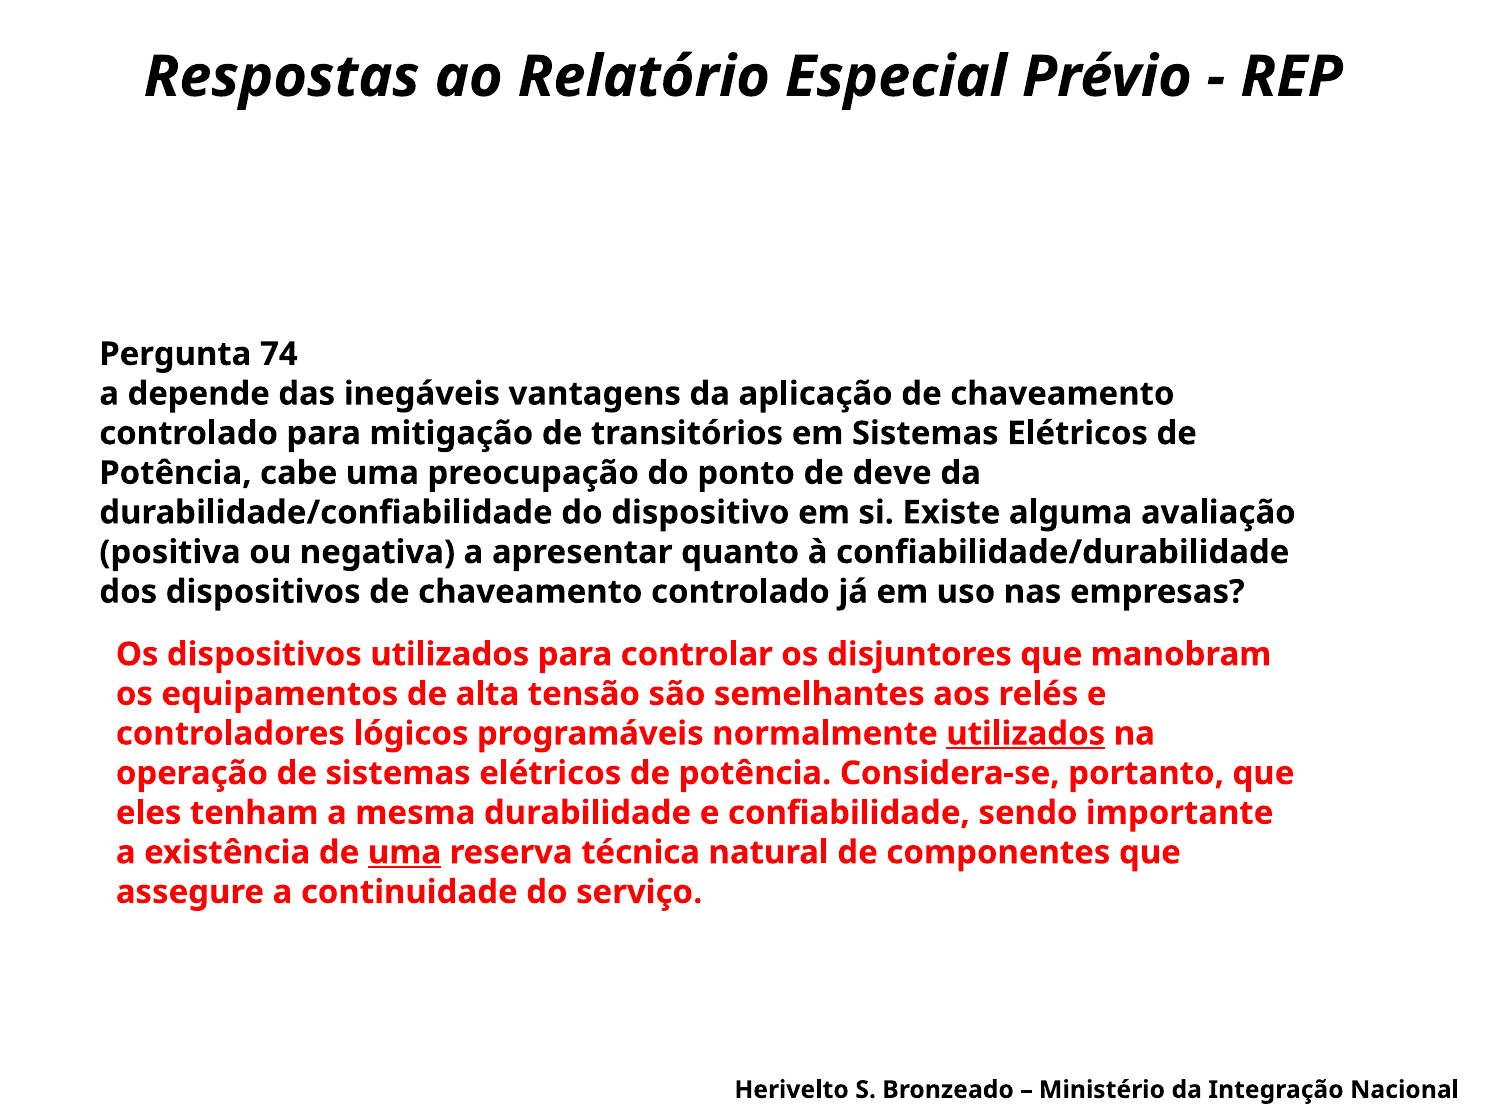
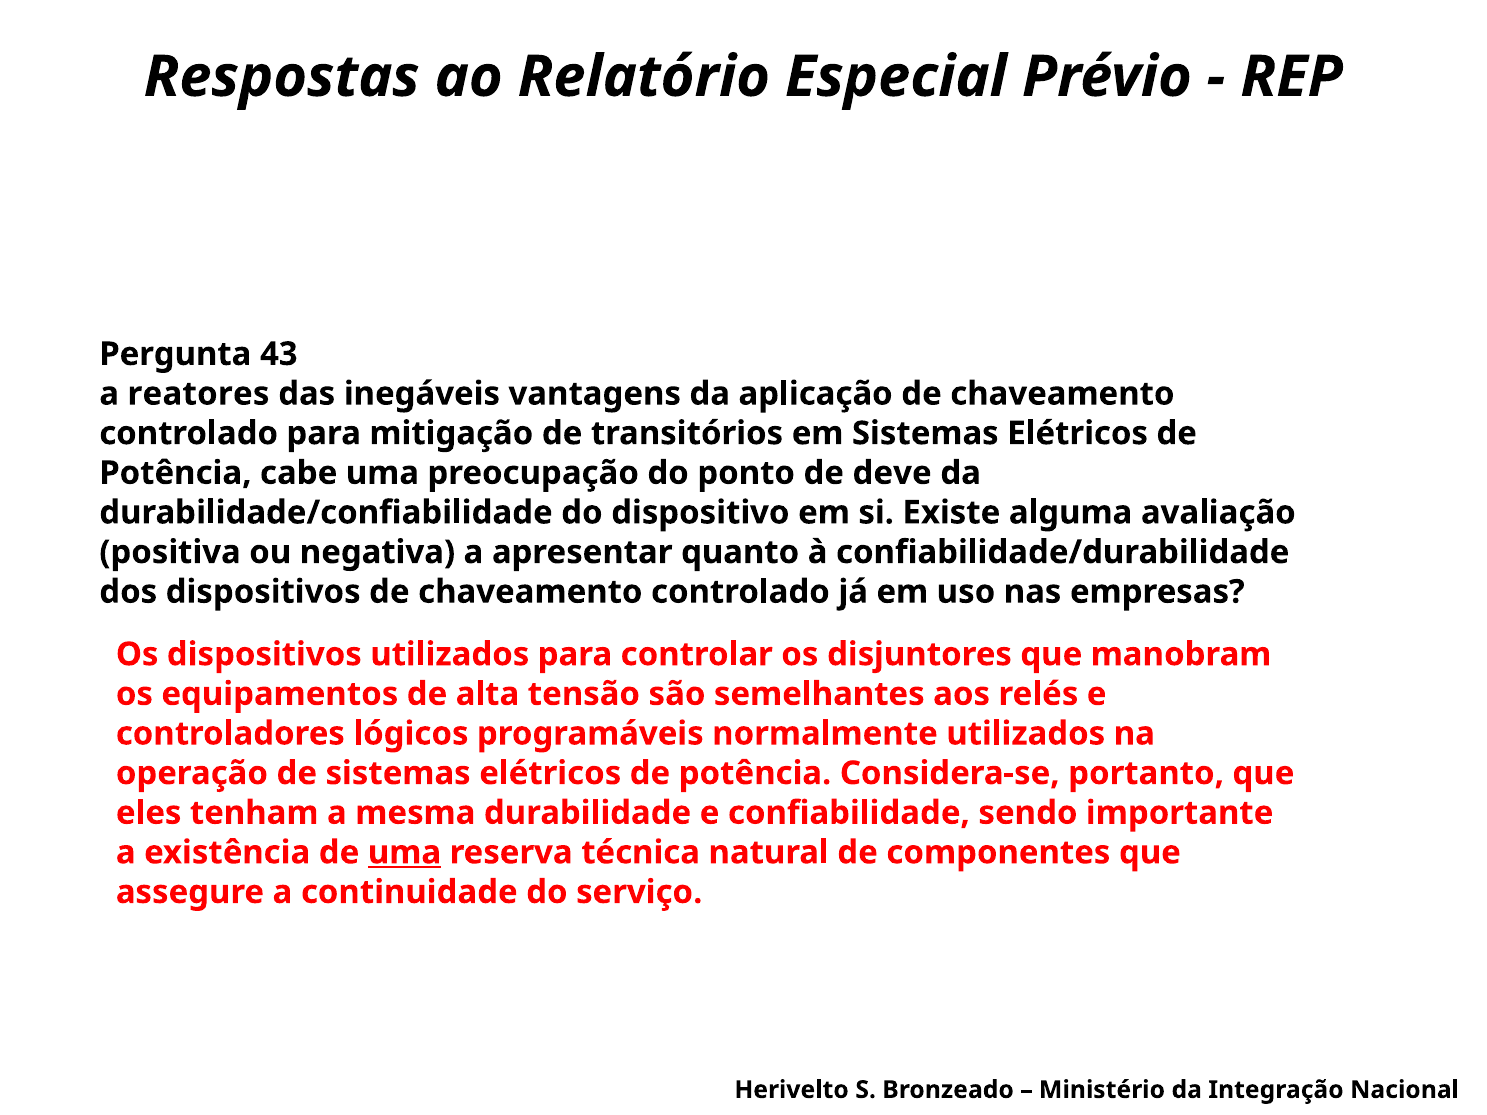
74: 74 -> 43 (279, 354)
depende: depende -> reatores (198, 394)
utilizados underline: present -> none (1026, 734)
